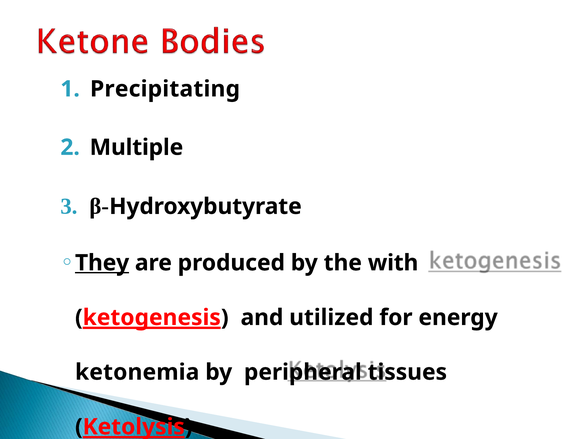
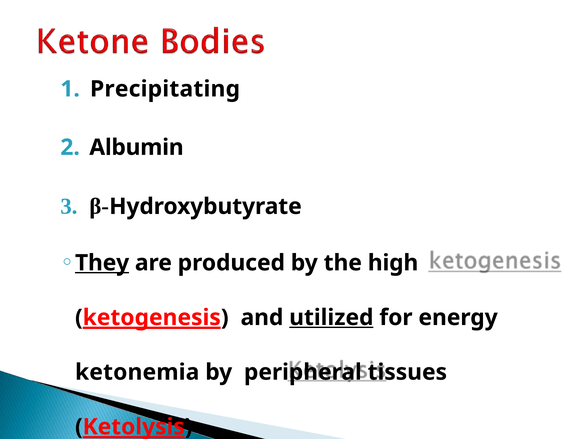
Multiple: Multiple -> Albumin (136, 148)
with: with -> high (393, 263)
utilized underline: none -> present (331, 318)
